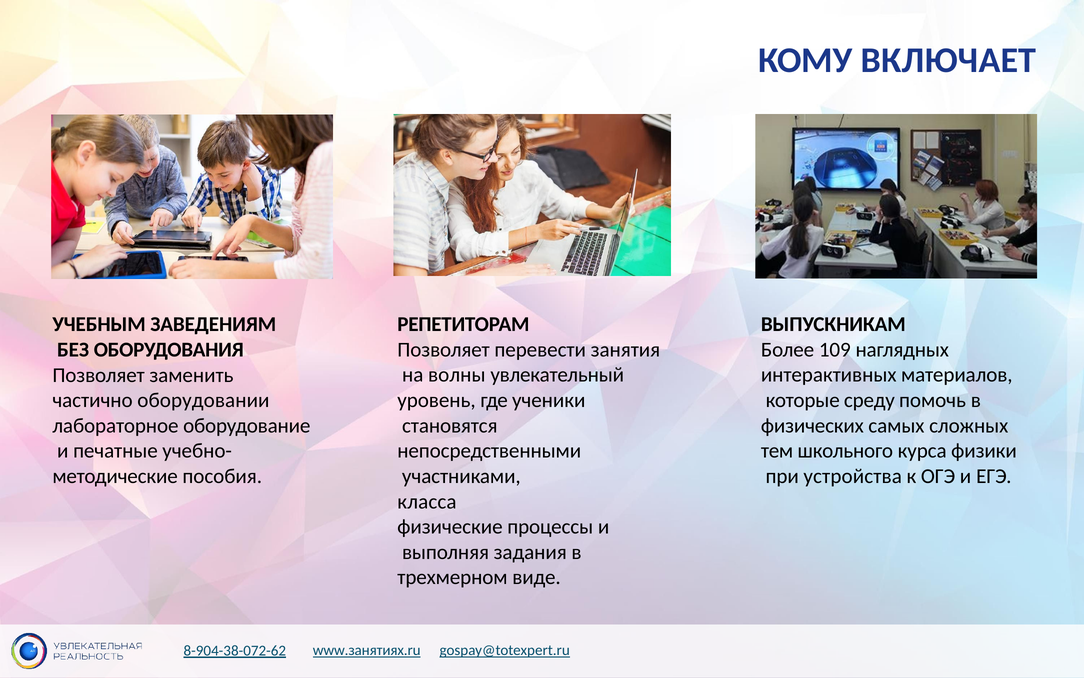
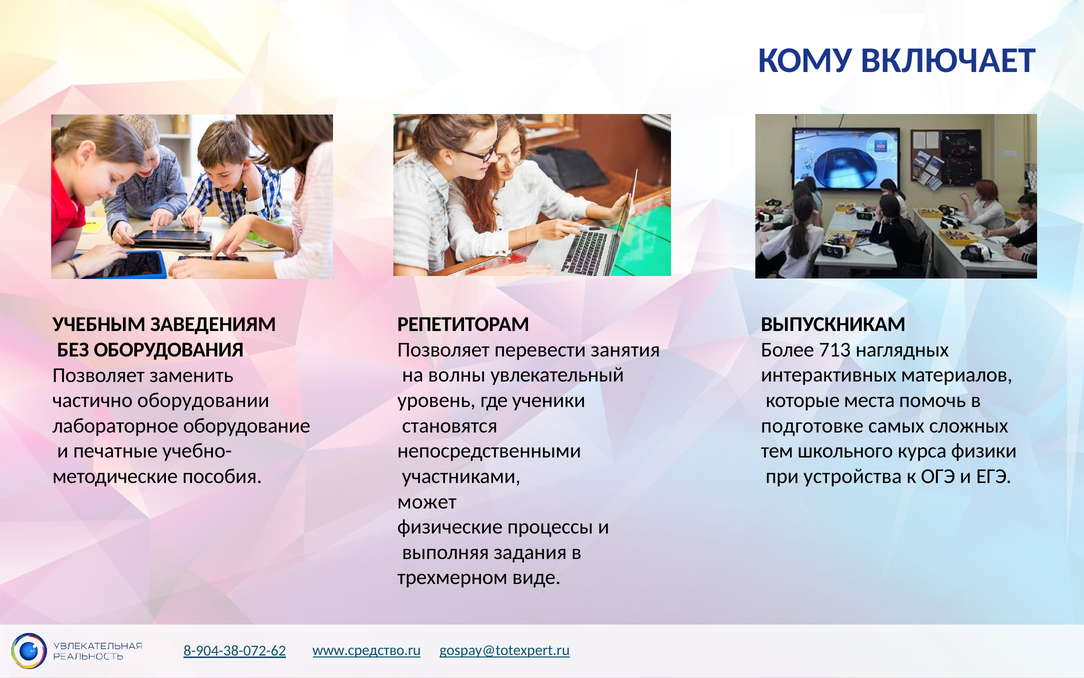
109: 109 -> 713 (835, 350)
среду: среду -> места (869, 400)
физических: физических -> подготовке (812, 426)
класса: класса -> может (427, 501)
www.занятиях.ru: www.занятиях.ru -> www.средство.ru (367, 650)
